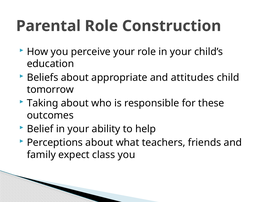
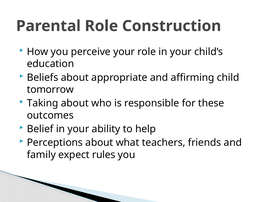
attitudes: attitudes -> affirming (193, 77)
class: class -> rules (104, 155)
